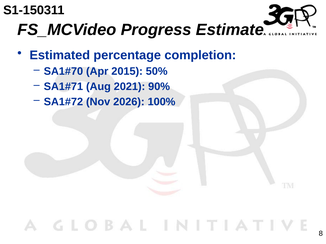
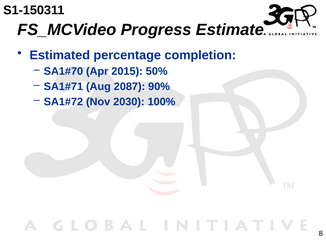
2021: 2021 -> 2087 (130, 87)
2026: 2026 -> 2030 (129, 102)
